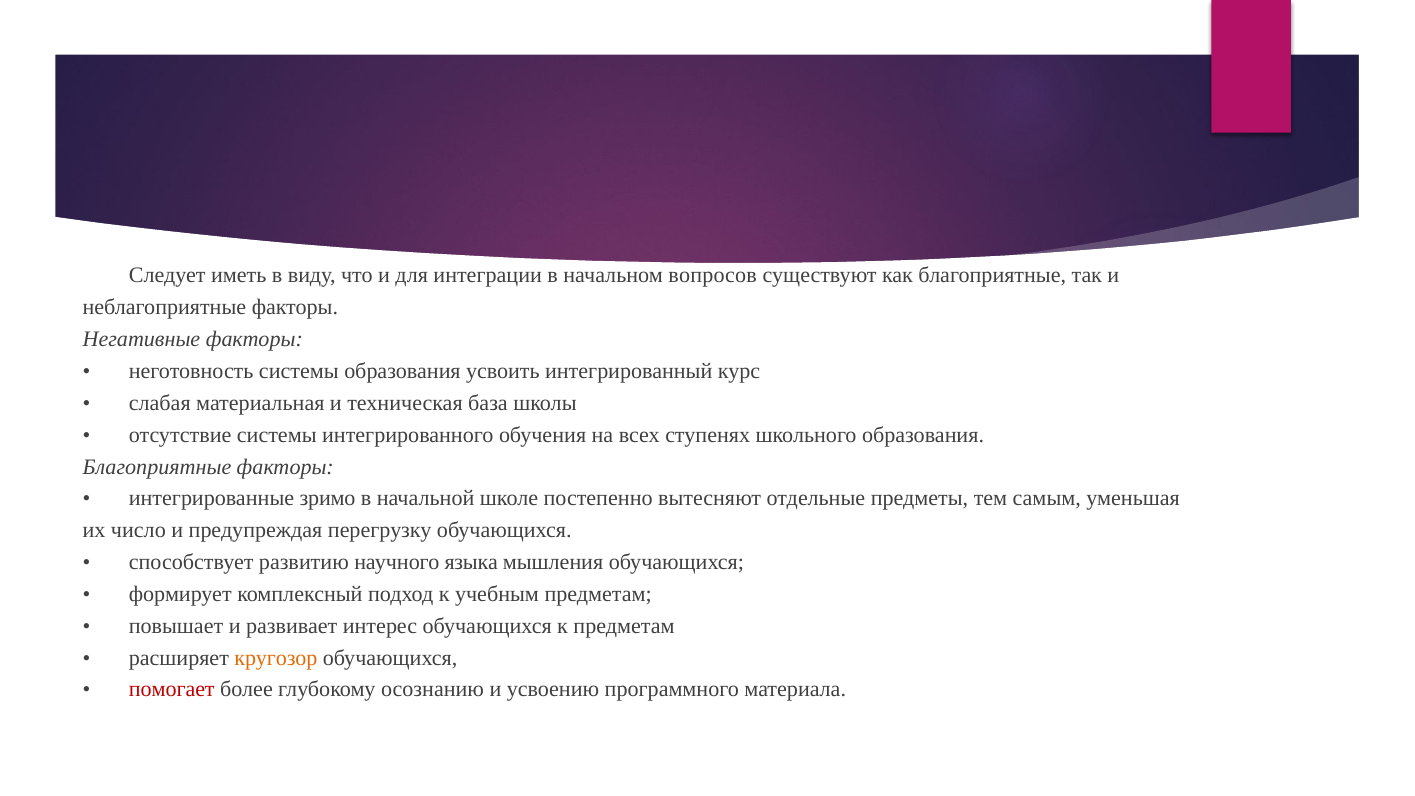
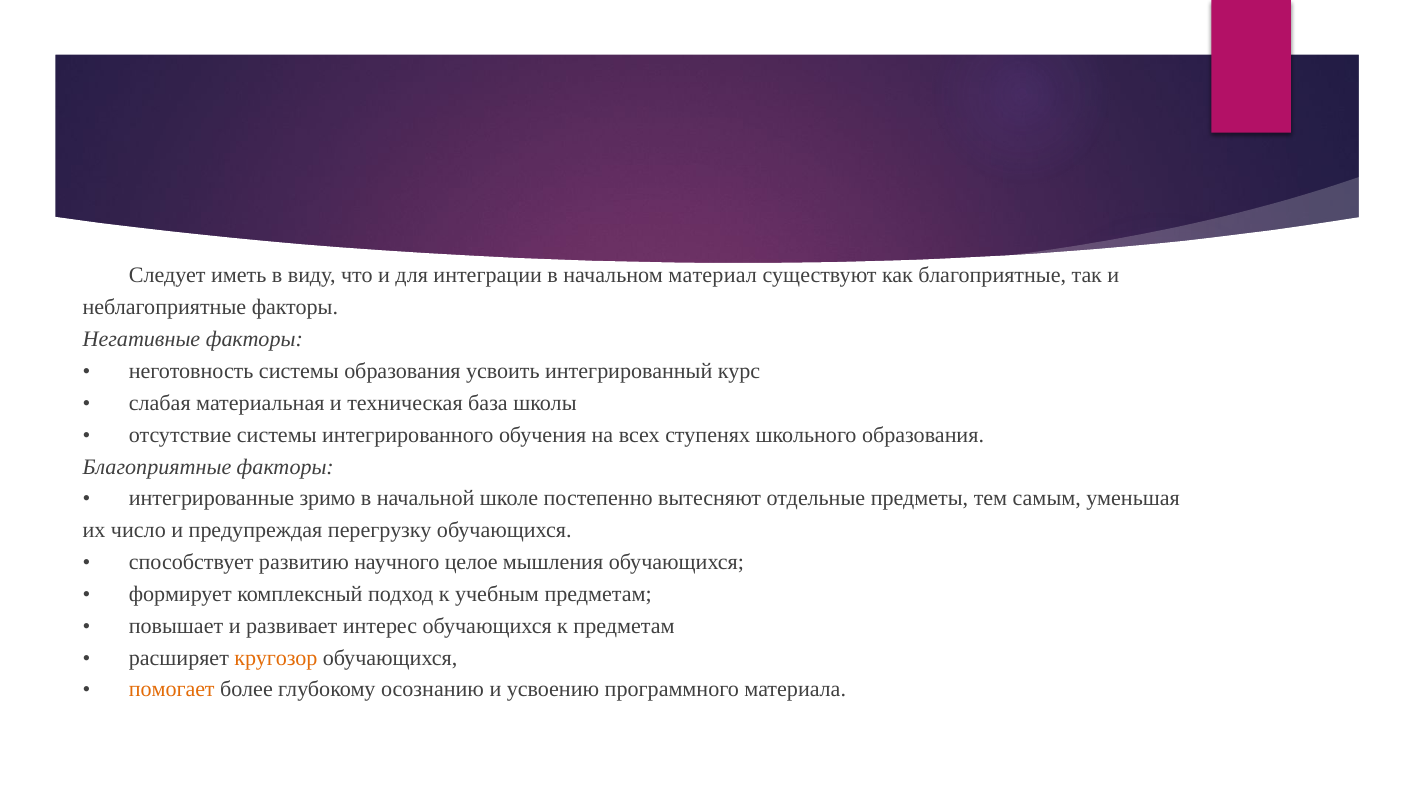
вопросов: вопросов -> материал (713, 276)
языка: языка -> целое (471, 562)
помогает colour: red -> orange (172, 690)
